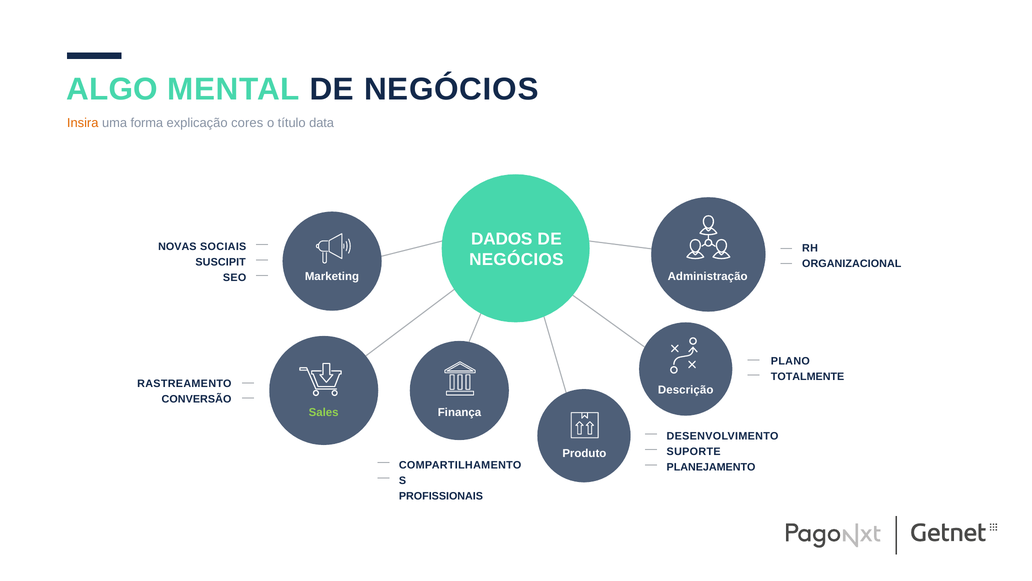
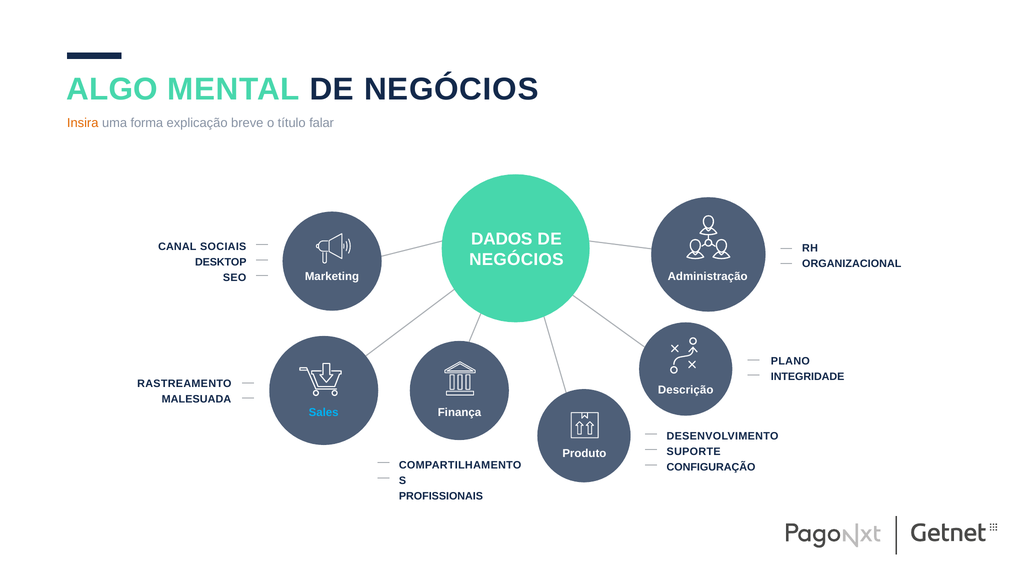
cores: cores -> breve (247, 123)
data: data -> falar (322, 123)
NOVAS: NOVAS -> CANAL (177, 247)
SUSCIPIT: SUSCIPIT -> DESKTOP (221, 262)
TOTALMENTE: TOTALMENTE -> INTEGRIDADE (808, 376)
CONVERSÃO: CONVERSÃO -> MALESUADA (196, 399)
Sales colour: light green -> light blue (324, 412)
PLANEJAMENTO: PLANEJAMENTO -> CONFIGURAÇÃO (711, 467)
